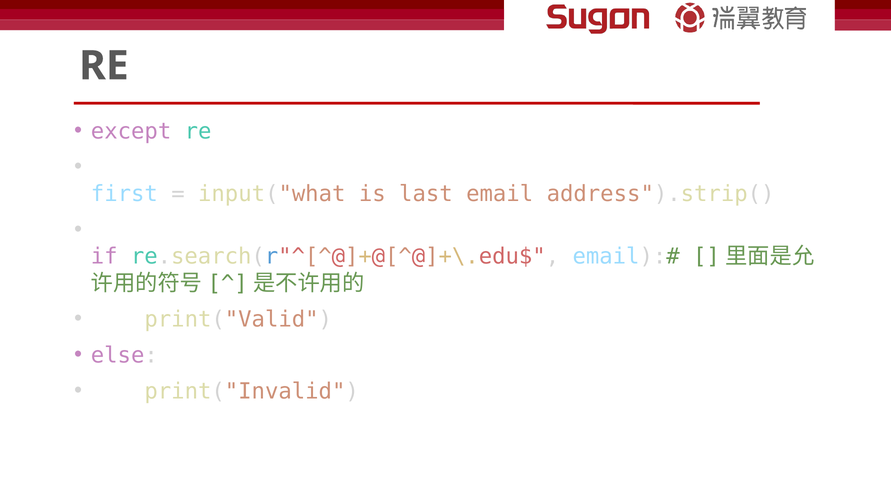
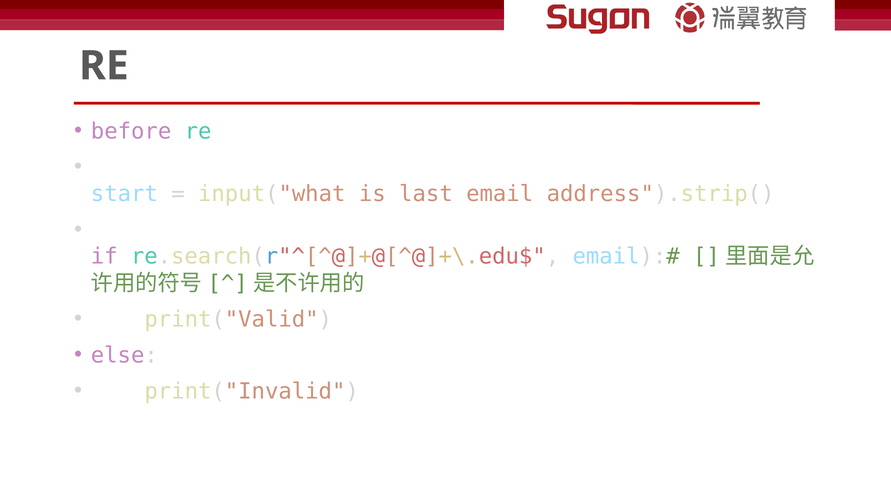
except: except -> before (131, 131)
first: first -> start (124, 194)
